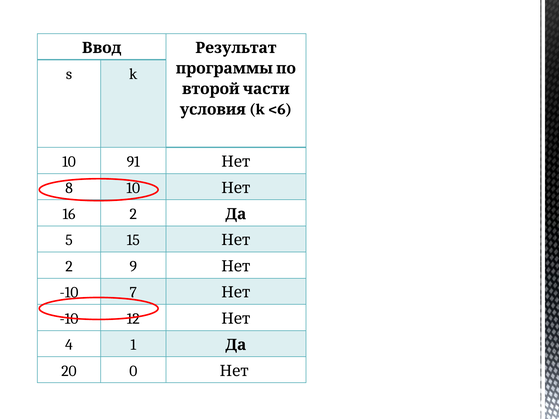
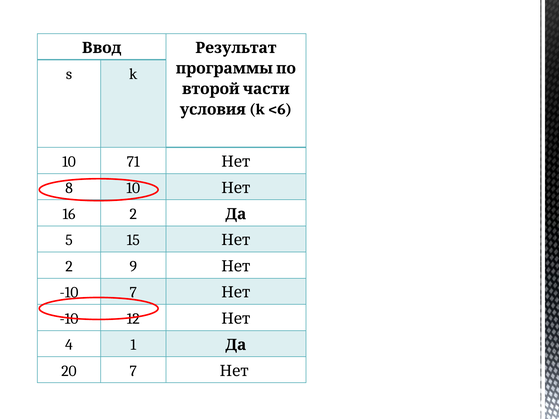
91: 91 -> 71 (133, 162)
20 0: 0 -> 7 (133, 371)
